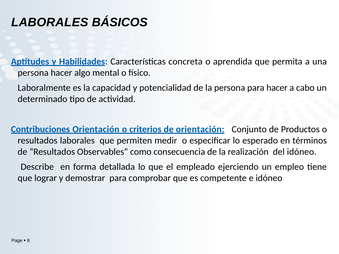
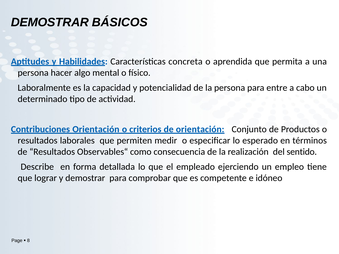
LABORALES: LABORALES -> DEMOSTRAR (50, 22)
para hacer: hacer -> entre (277, 88)
del idóneo: idóneo -> sentido (302, 152)
